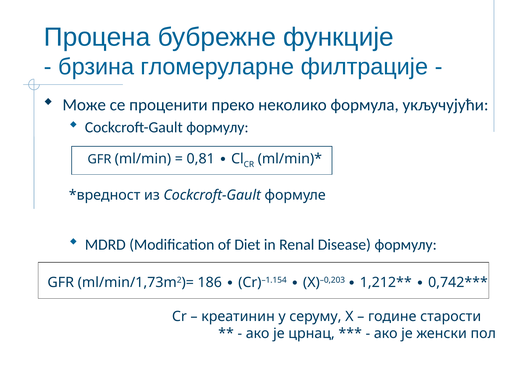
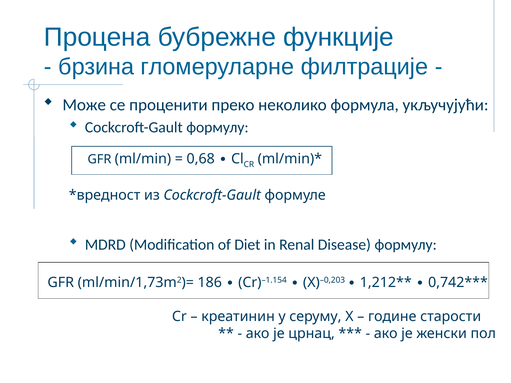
0,81: 0,81 -> 0,68 (201, 159)
